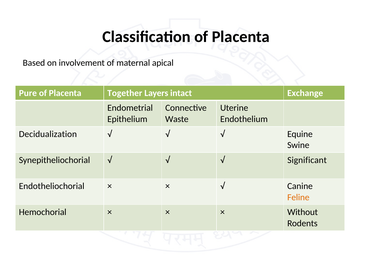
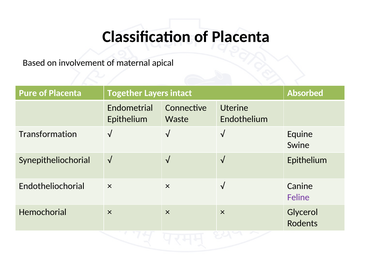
Exchange: Exchange -> Absorbed (305, 93)
Decidualization: Decidualization -> Transformation (48, 134)
Significant: Significant -> Epithelium (307, 160)
Feline colour: orange -> purple (298, 197)
Without: Without -> Glycerol (303, 212)
